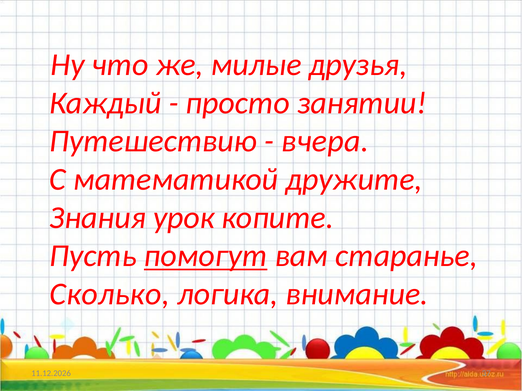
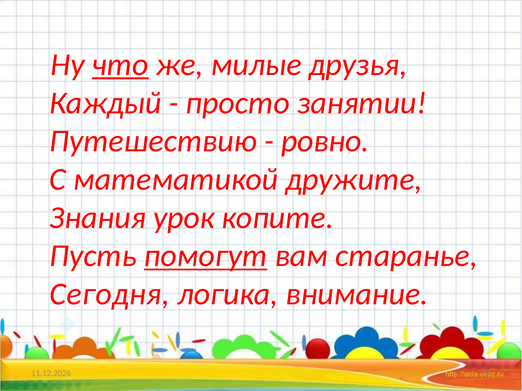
что underline: none -> present (120, 65)
вчера: вчера -> ровно (325, 141)
Сколько: Сколько -> Сегодня (110, 294)
